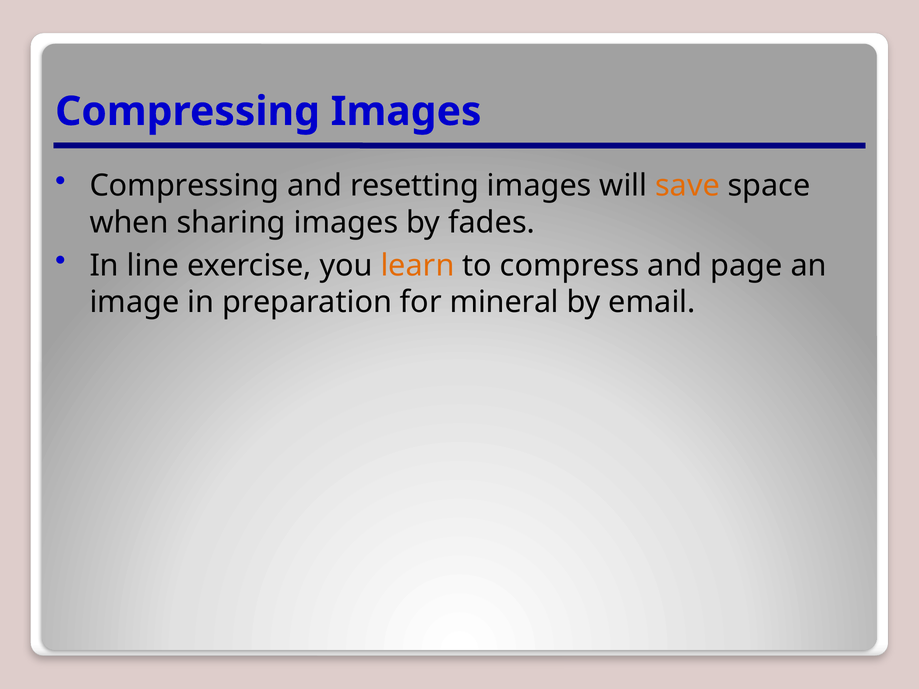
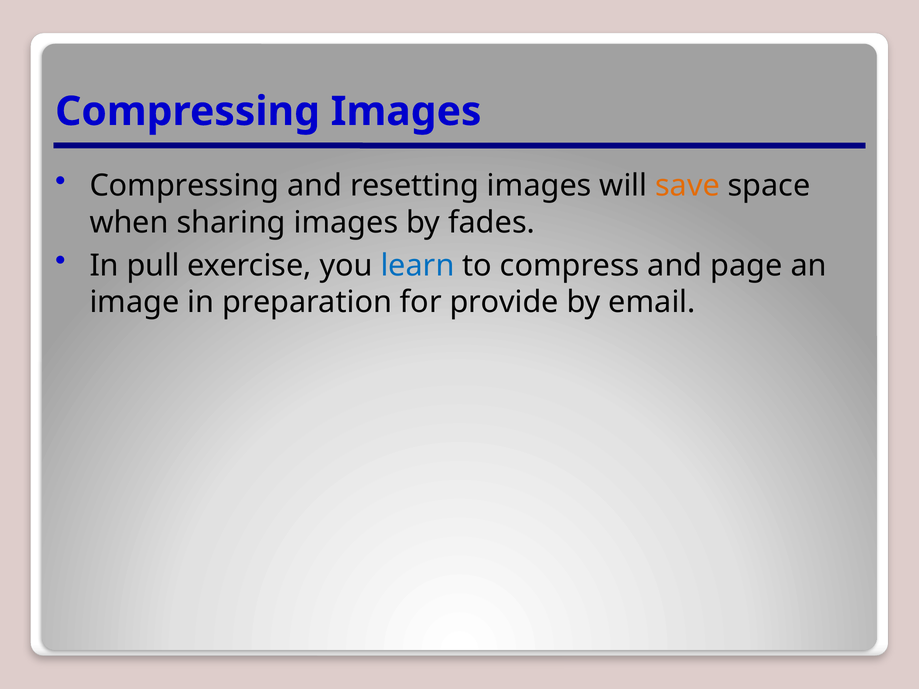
line: line -> pull (153, 266)
learn colour: orange -> blue (418, 266)
mineral: mineral -> provide (504, 302)
